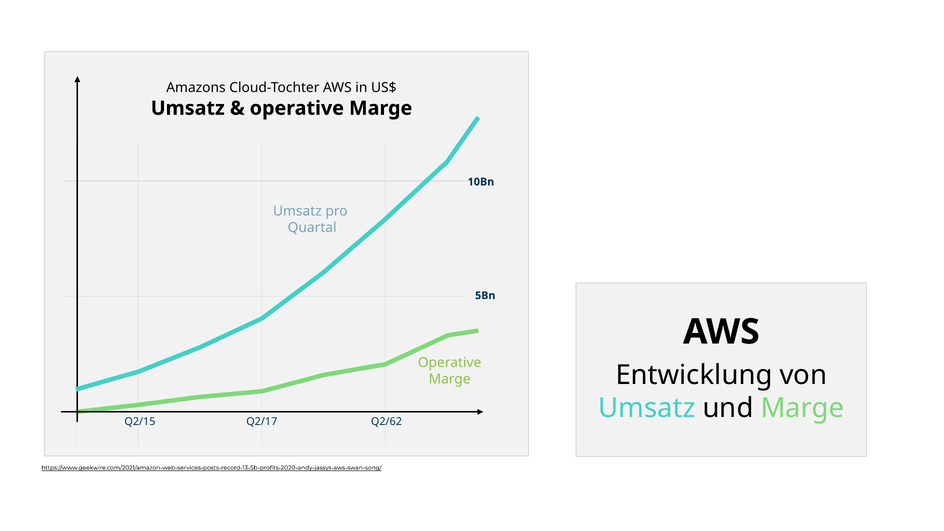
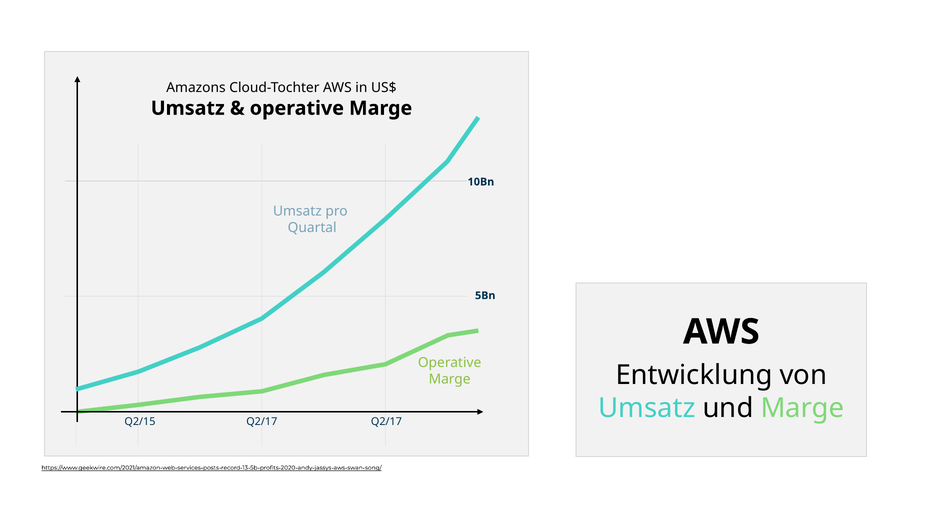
Q2/17 Q2/62: Q2/62 -> Q2/17 (386, 422)
